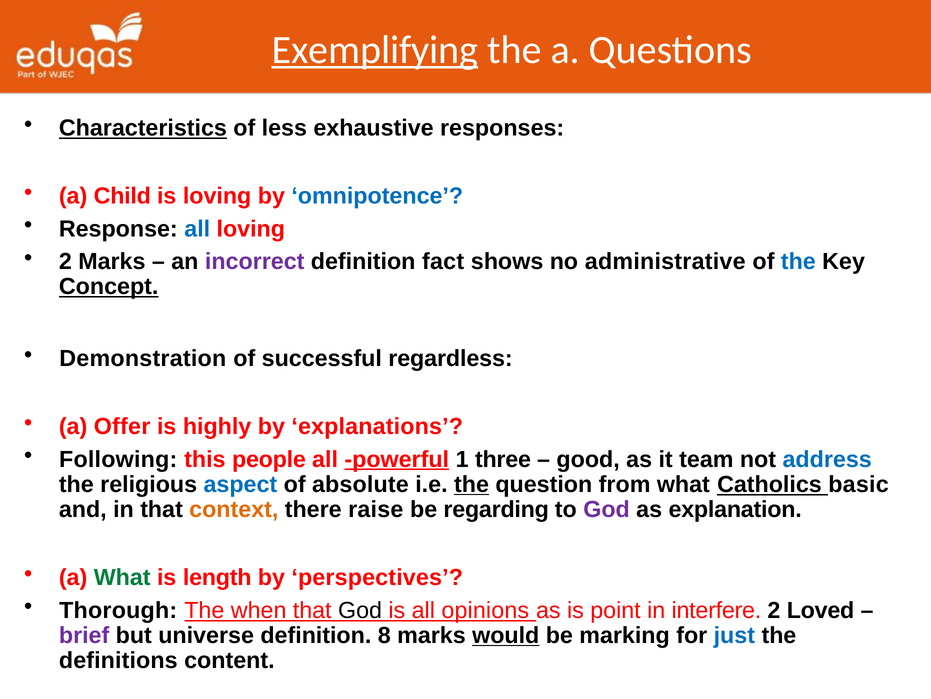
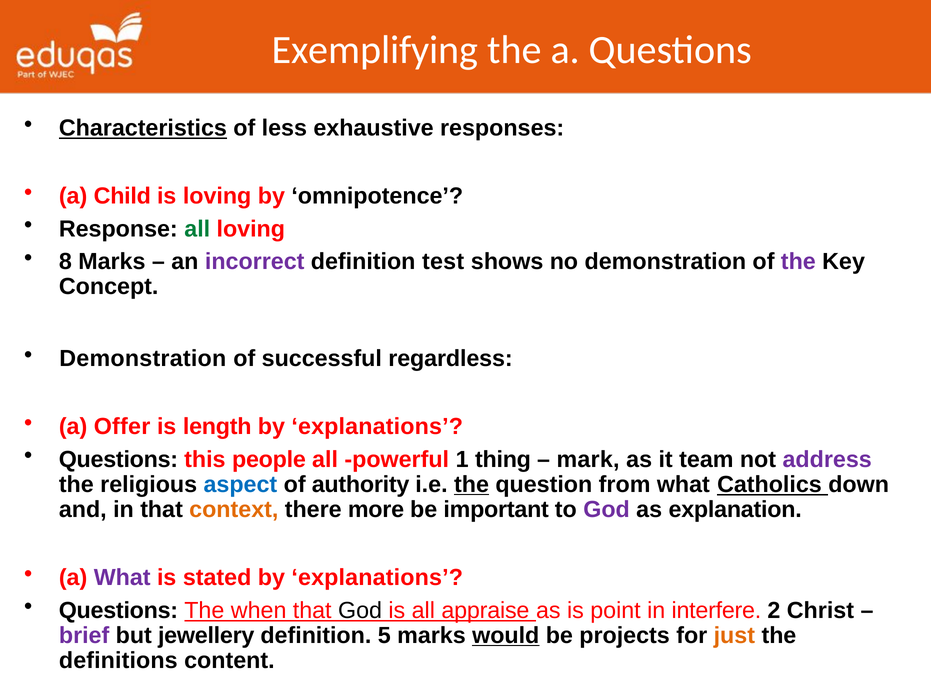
Exemplifying underline: present -> none (375, 50)
omnipotence colour: blue -> black (377, 196)
all colour: blue -> green (197, 229)
2: 2 -> 8 (65, 261)
fact: fact -> test (443, 261)
no administrative: administrative -> demonstration (665, 261)
the colour: blue -> purple (798, 261)
Concept underline: present -> none (109, 286)
highly: highly -> length (217, 426)
Following: Following -> Questions (118, 459)
powerful underline: present -> none (397, 459)
three: three -> thing (503, 459)
good: good -> mark (588, 459)
address colour: blue -> purple (827, 459)
absolute: absolute -> authority (361, 484)
basic: basic -> down (859, 484)
raise: raise -> more (376, 509)
regarding: regarding -> important (496, 509)
What colour: green -> purple (122, 577)
length: length -> stated (217, 577)
perspectives: perspectives -> explanations (377, 577)
Thorough: Thorough -> Questions (118, 610)
opinions: opinions -> appraise (485, 610)
Loved: Loved -> Christ (820, 610)
universe: universe -> jewellery (206, 635)
8: 8 -> 5 (384, 635)
marking: marking -> projects (625, 635)
just colour: blue -> orange (734, 635)
